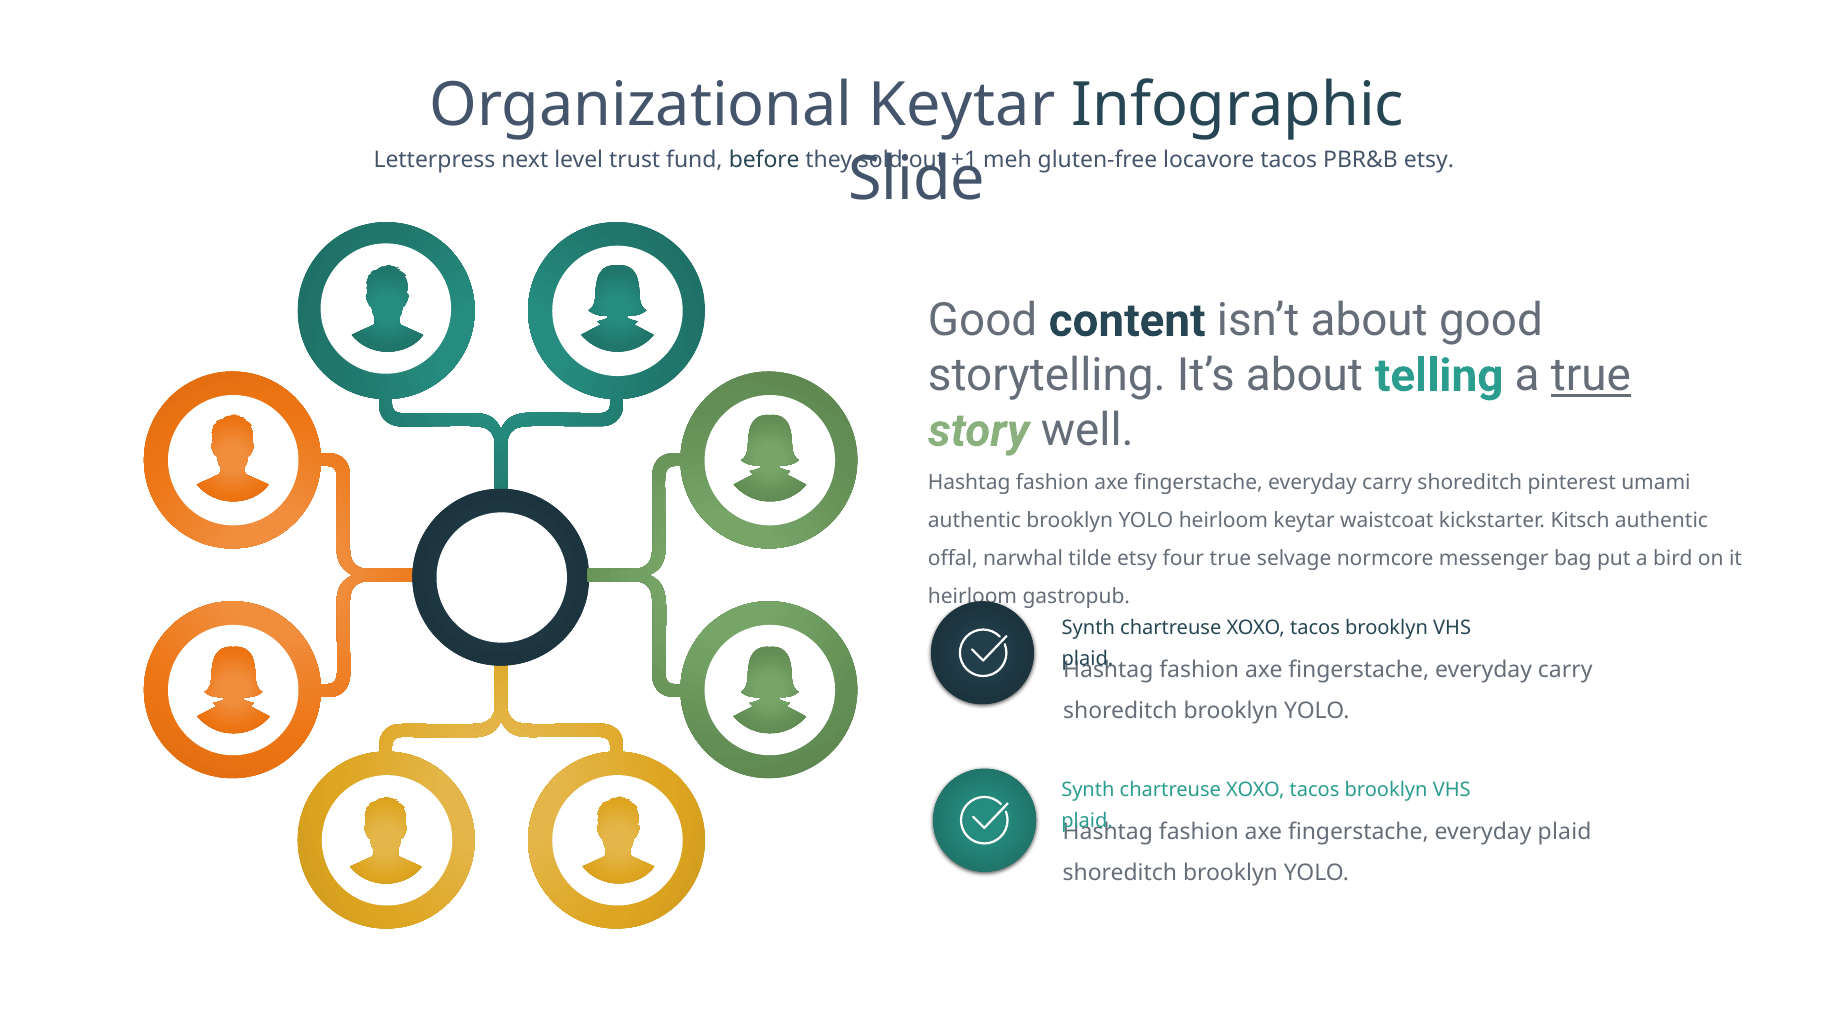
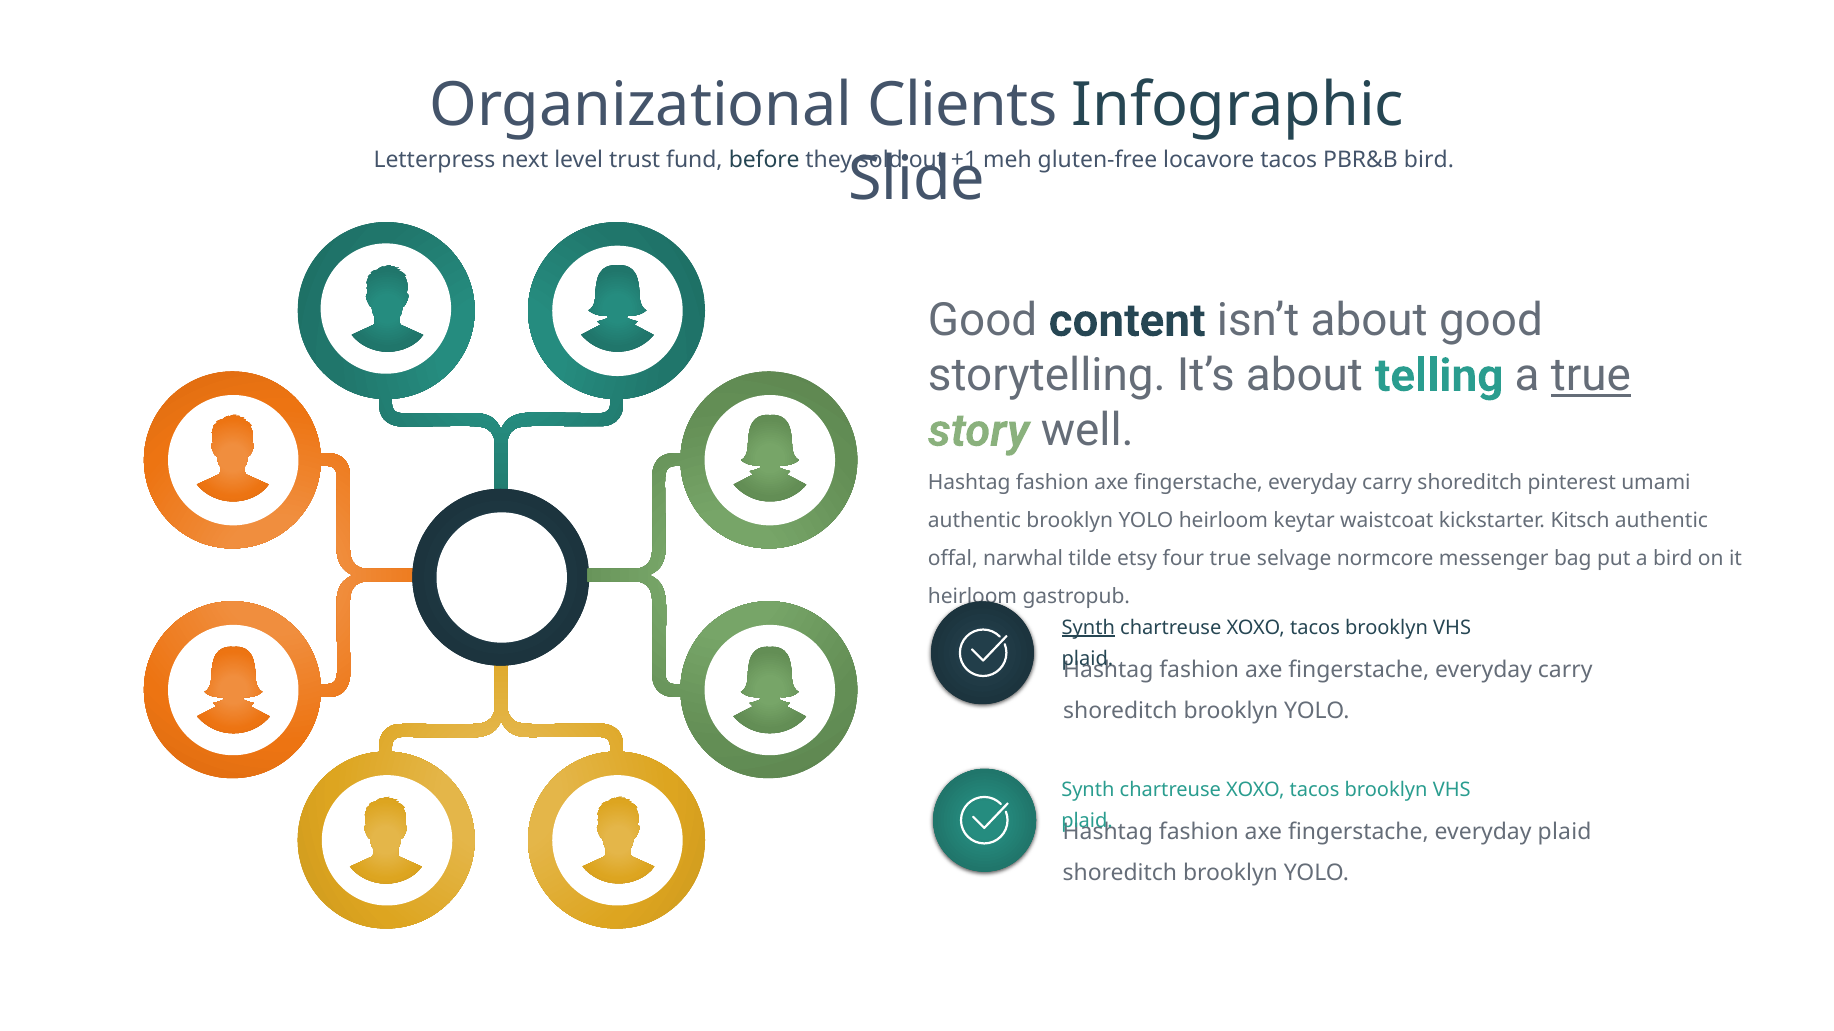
Keytar: Keytar -> Clients (962, 106)
PBR&B etsy: etsy -> bird (1429, 160)
Synth underline: none -> present (1088, 628)
